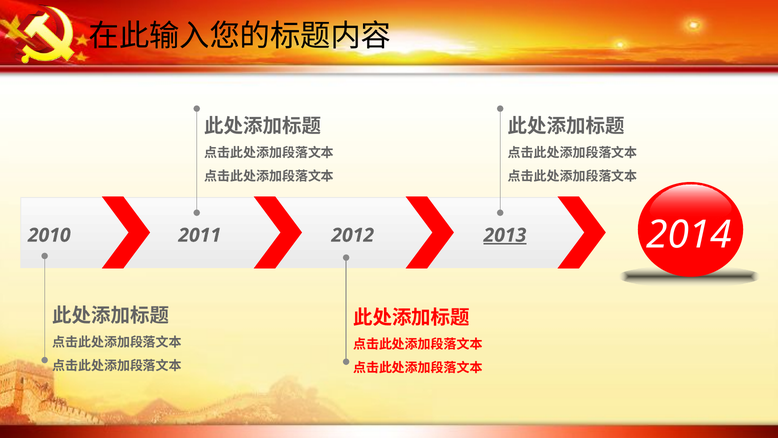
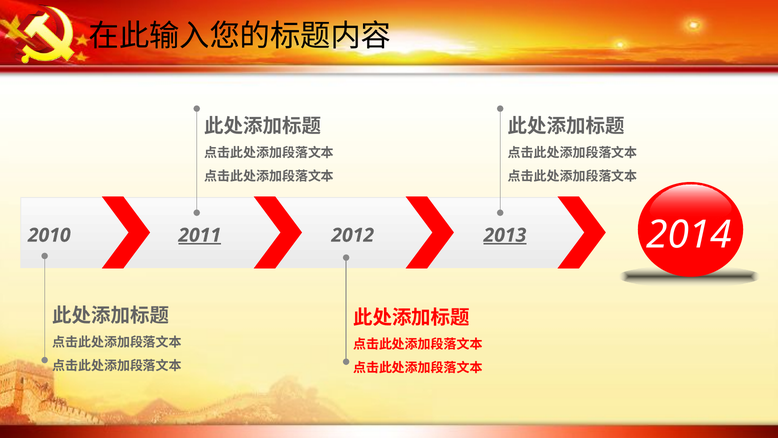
2011 underline: none -> present (200, 235)
